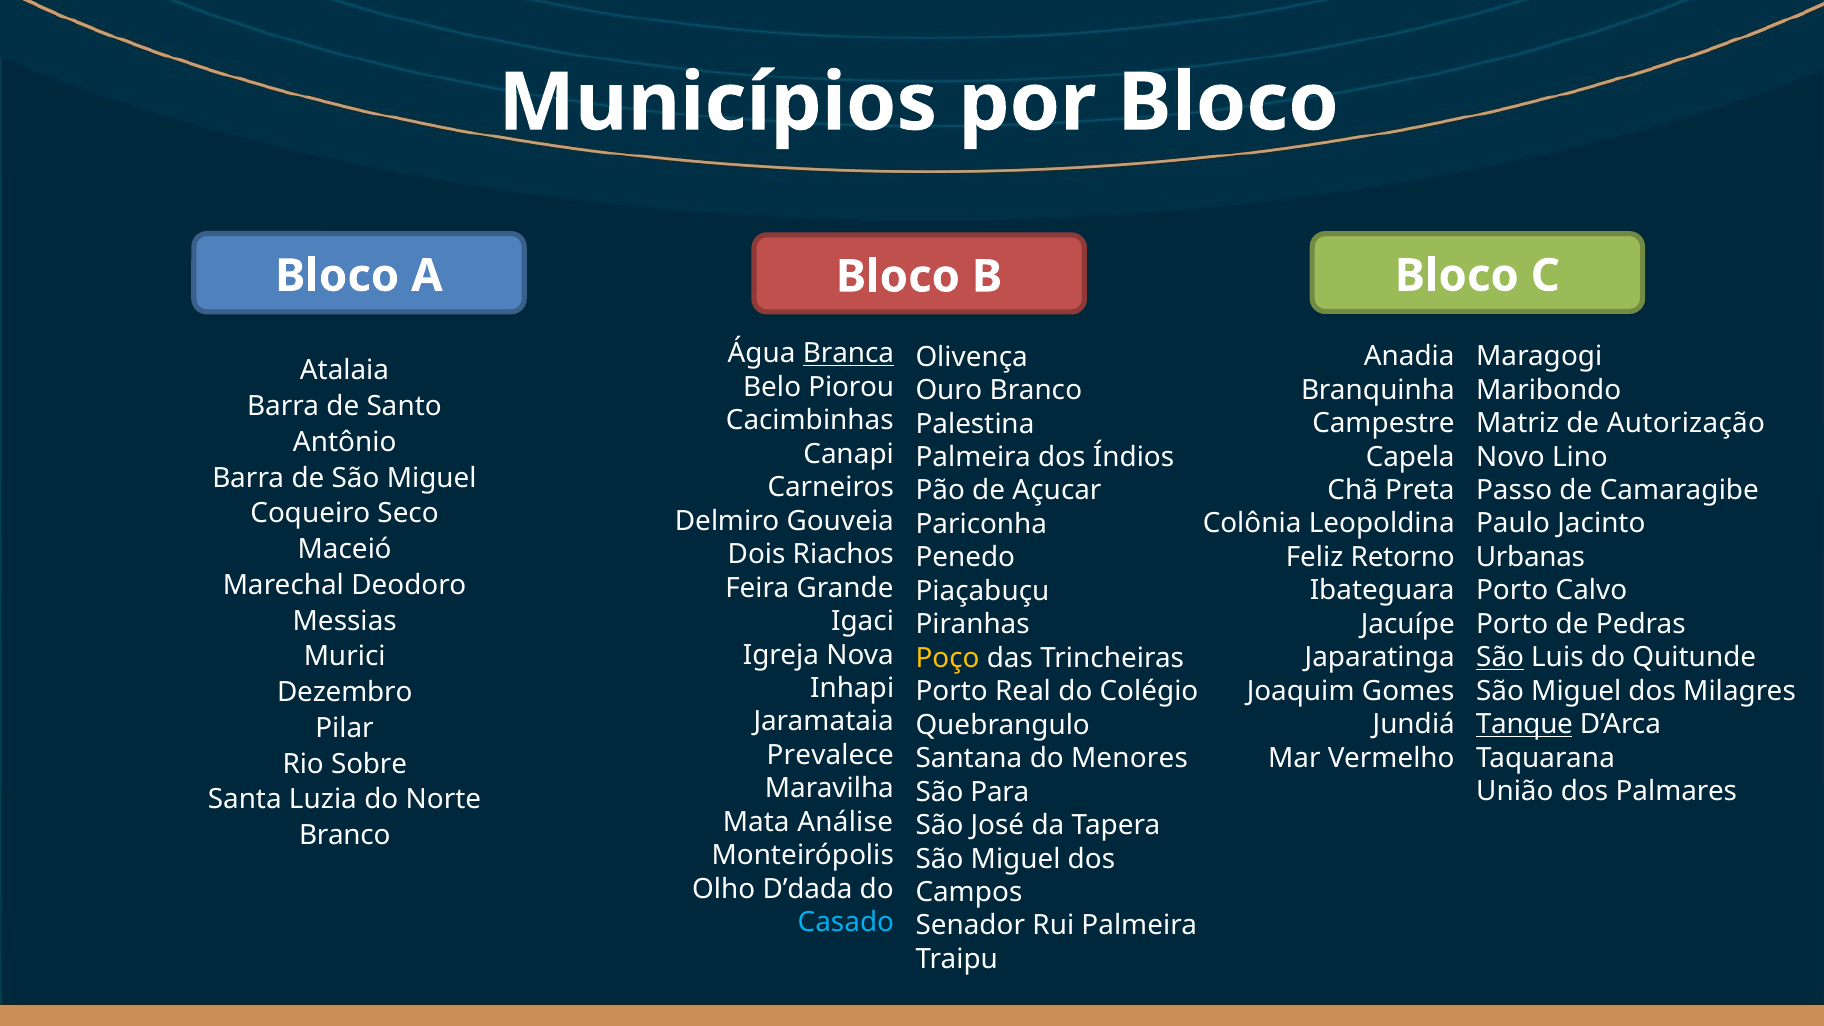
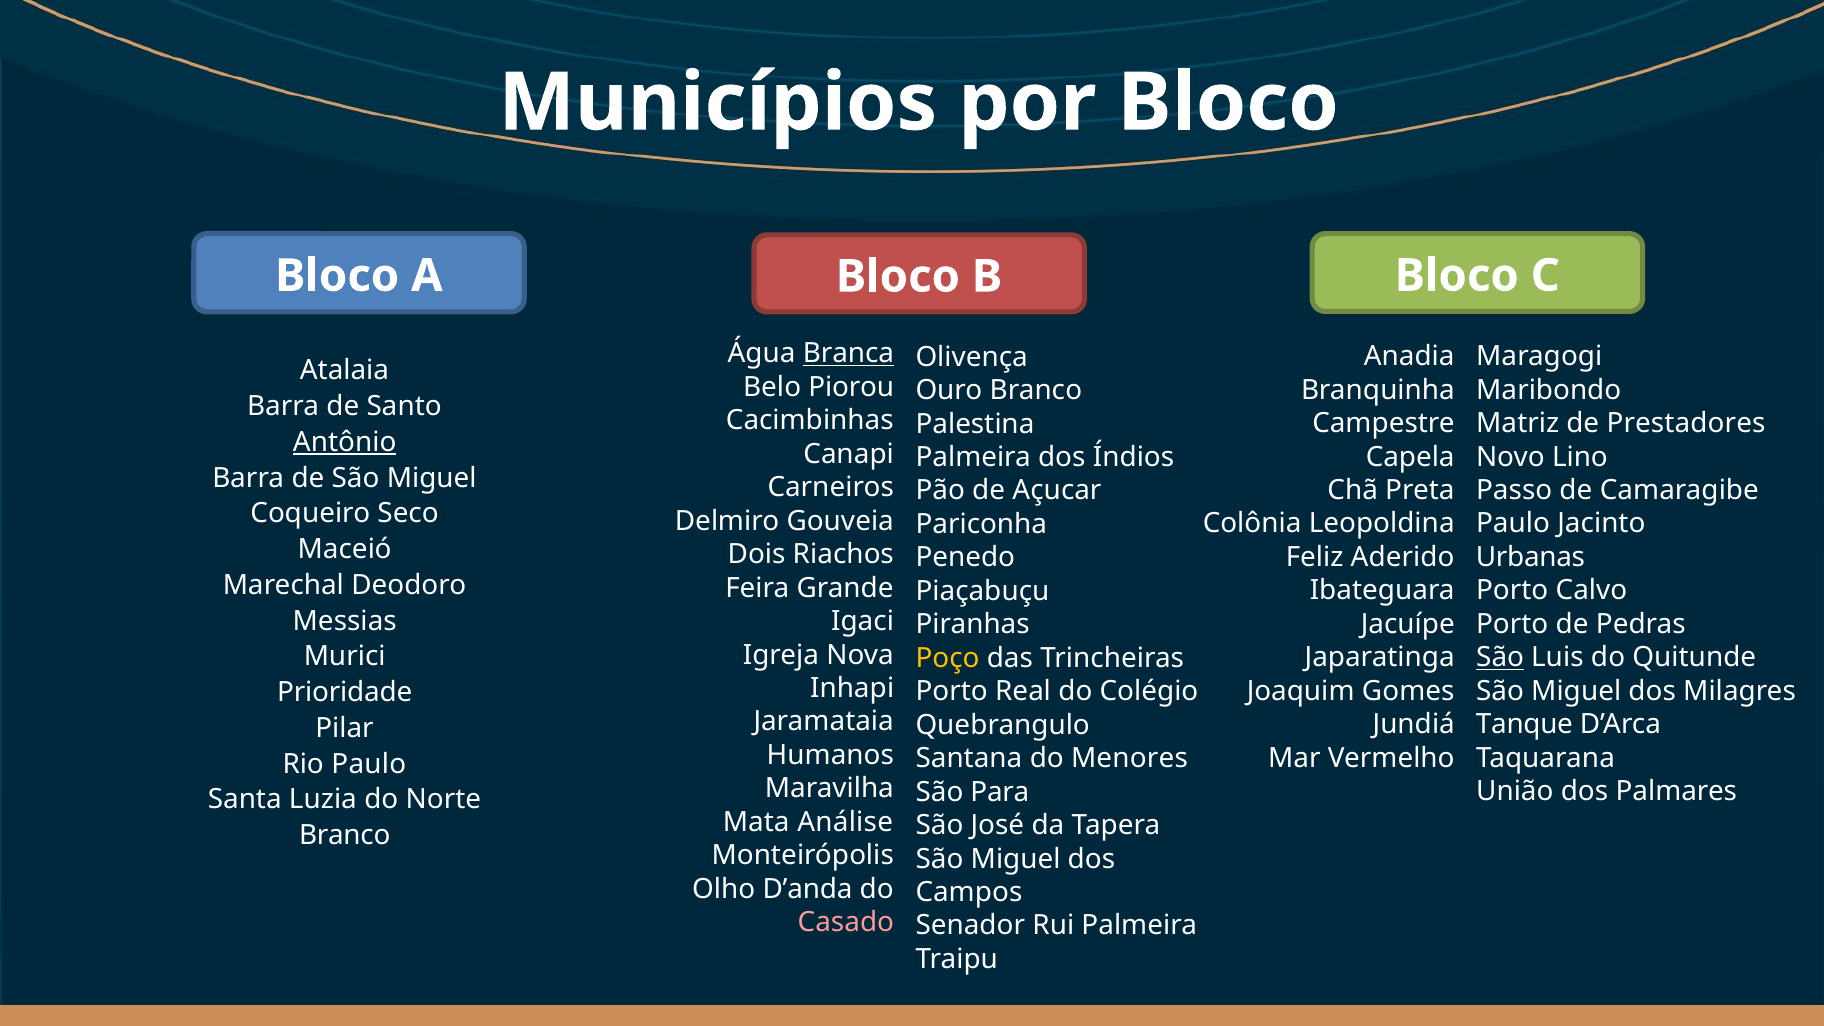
Autorização: Autorização -> Prestadores (1686, 423)
Antônio underline: none -> present (345, 442)
Retorno: Retorno -> Aderido (1403, 557)
Dezembro: Dezembro -> Prioridade (345, 692)
Tanque underline: present -> none (1524, 725)
Prevalece: Prevalece -> Humanos (830, 755)
Rio Sobre: Sobre -> Paulo (369, 764)
D’dada: D’dada -> D’anda (808, 889)
Casado colour: light blue -> pink (846, 923)
